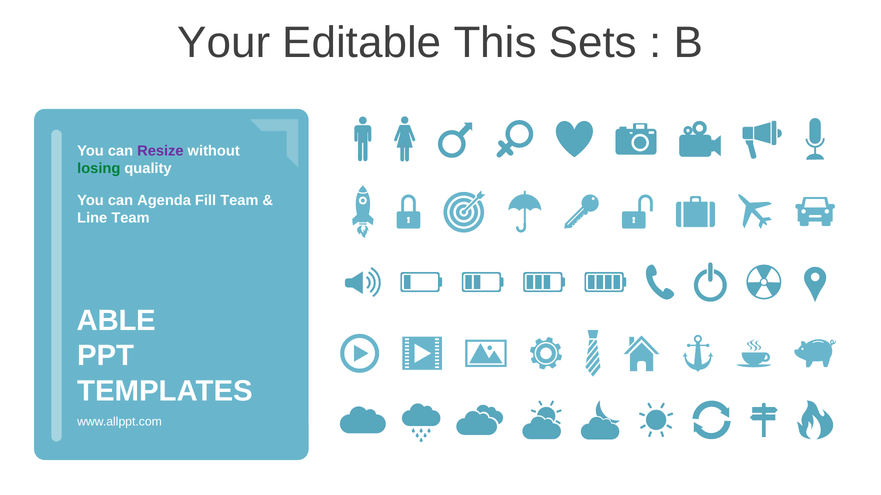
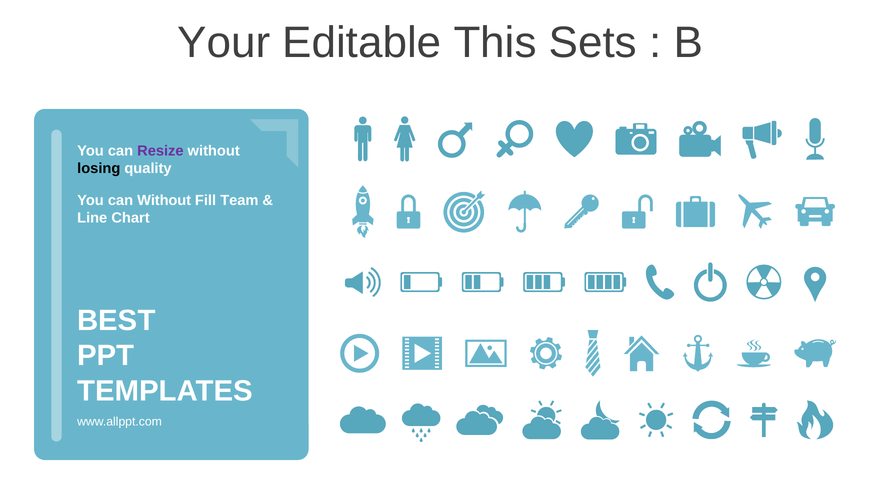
losing colour: green -> black (99, 169)
can Agenda: Agenda -> Without (164, 201)
Line Team: Team -> Chart (131, 218)
ABLE: ABLE -> BEST (116, 321)
